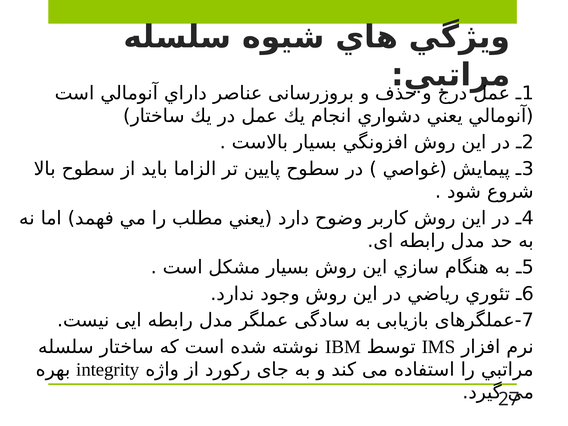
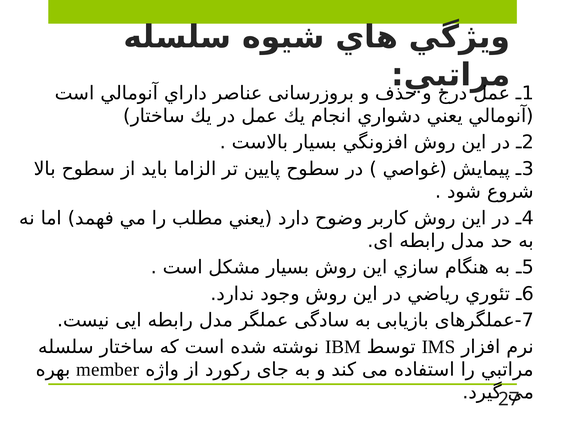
integrity: integrity -> member (108, 370)
